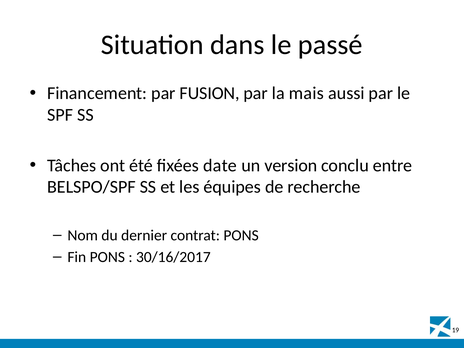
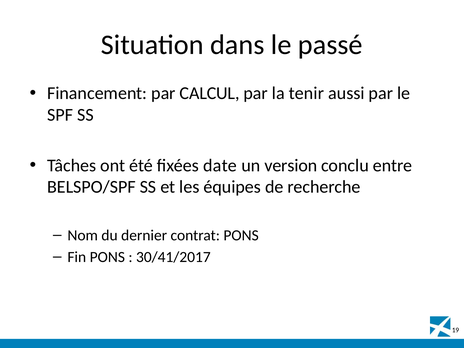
FUSION: FUSION -> CALCUL (210, 93)
mais: mais -> tenir (306, 93)
30/16/2017: 30/16/2017 -> 30/41/2017 (173, 257)
